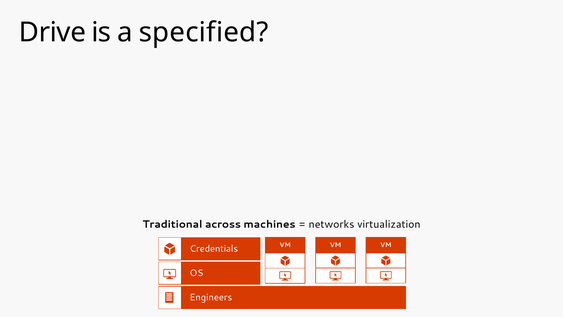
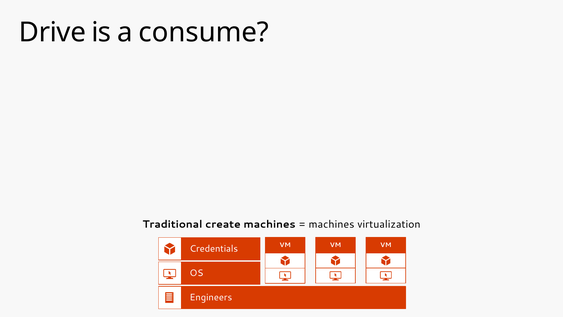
specified: specified -> consume (204, 32)
across: across -> create (223, 224)
networks: networks -> machines (332, 224)
